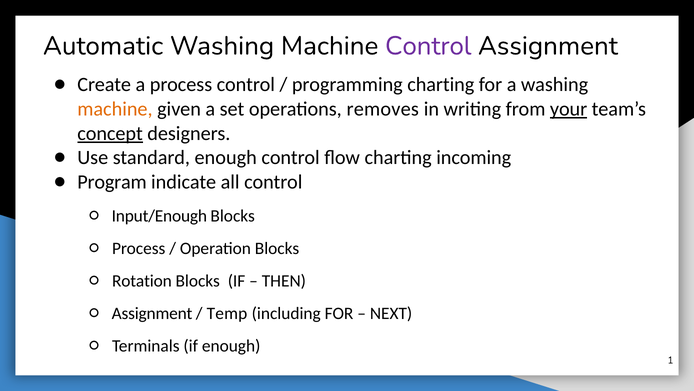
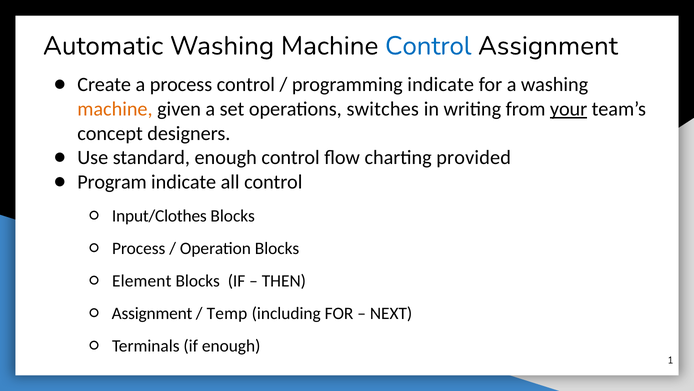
Control colour: purple -> blue (428, 46)
programming charting: charting -> indicate (441, 85)
removes: removes -> switches (383, 109)
concept underline: present -> none (110, 133)
incoming: incoming -> provided (474, 158)
Input/Enough: Input/Enough -> Input/Clothes (159, 216)
Rotation: Rotation -> Element (142, 281)
